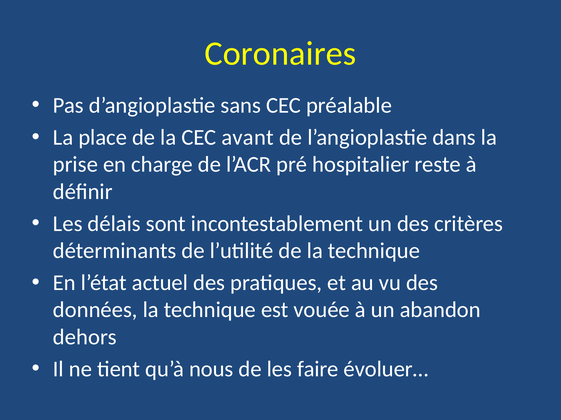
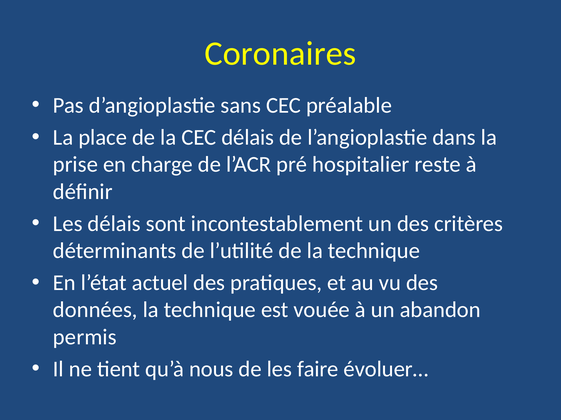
CEC avant: avant -> délais (248, 138)
dehors: dehors -> permis (85, 338)
